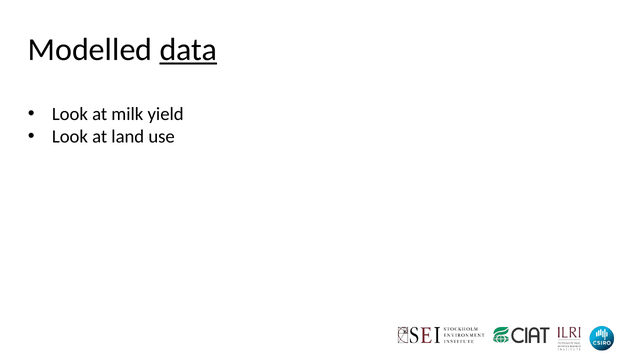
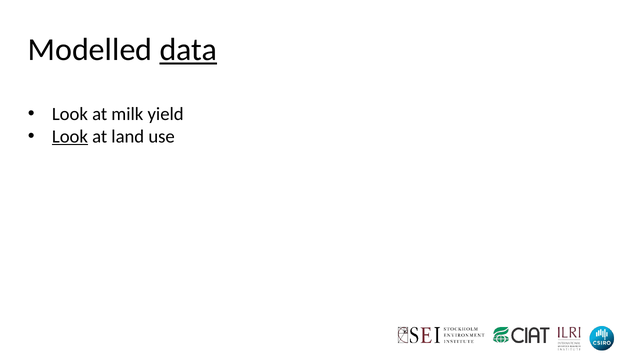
Look underline: none -> present (70, 137)
